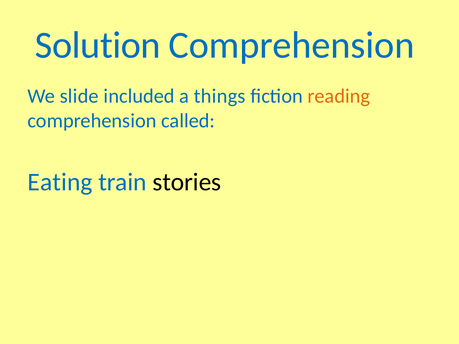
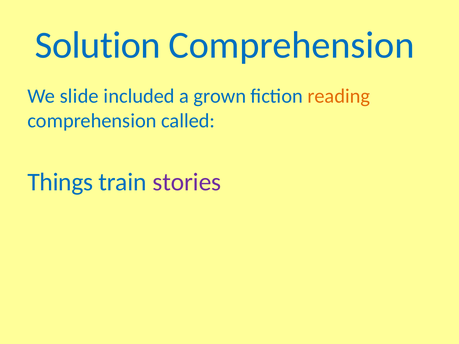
things: things -> grown (220, 96)
Eating: Eating -> Things (60, 182)
stories colour: black -> purple (187, 182)
